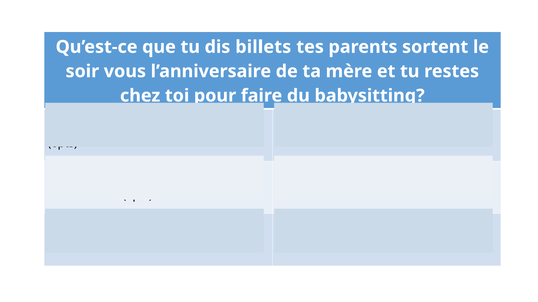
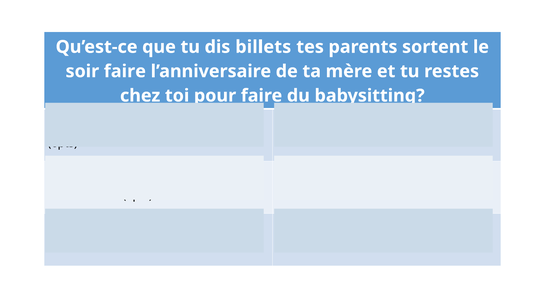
soir vous: vous -> faire (125, 71)
